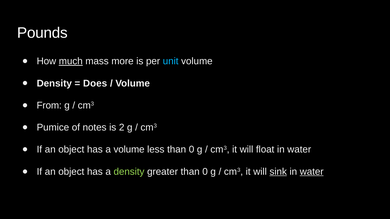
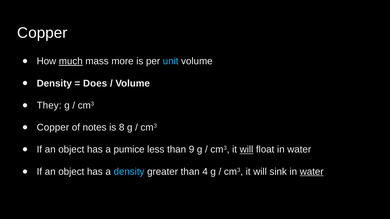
Pounds: Pounds -> Copper (42, 33)
From: From -> They (49, 106)
Pumice: Pumice -> Copper (53, 128)
2: 2 -> 8 (122, 128)
a volume: volume -> pumice (129, 150)
less than 0: 0 -> 9 (192, 150)
will underline: none -> present (246, 150)
density colour: light green -> light blue (129, 172)
greater than 0: 0 -> 4 (205, 172)
sink underline: present -> none (278, 172)
